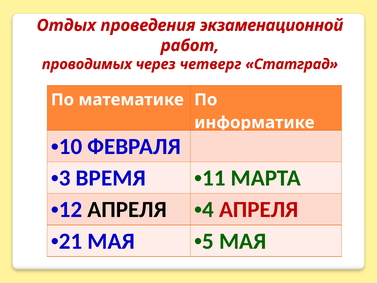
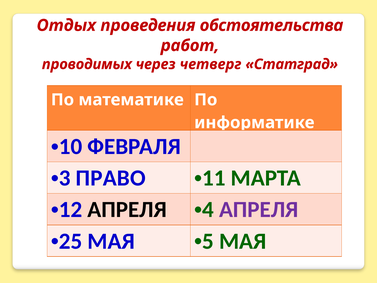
экзаменационной: экзаменационной -> обстоятельства (272, 25)
ВРЕМЯ: ВРЕМЯ -> ПРАВО (111, 178)
АПРЕЛЯ colour: red -> purple (259, 209)
21: 21 -> 25 (71, 241)
